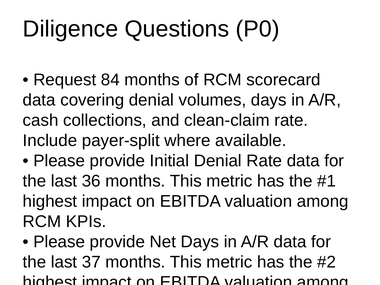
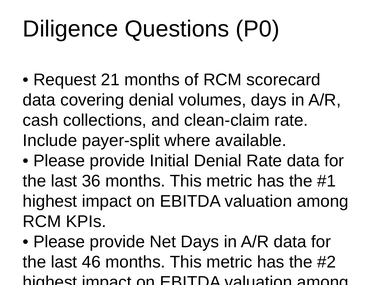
84: 84 -> 21 (110, 80)
37: 37 -> 46 (91, 262)
